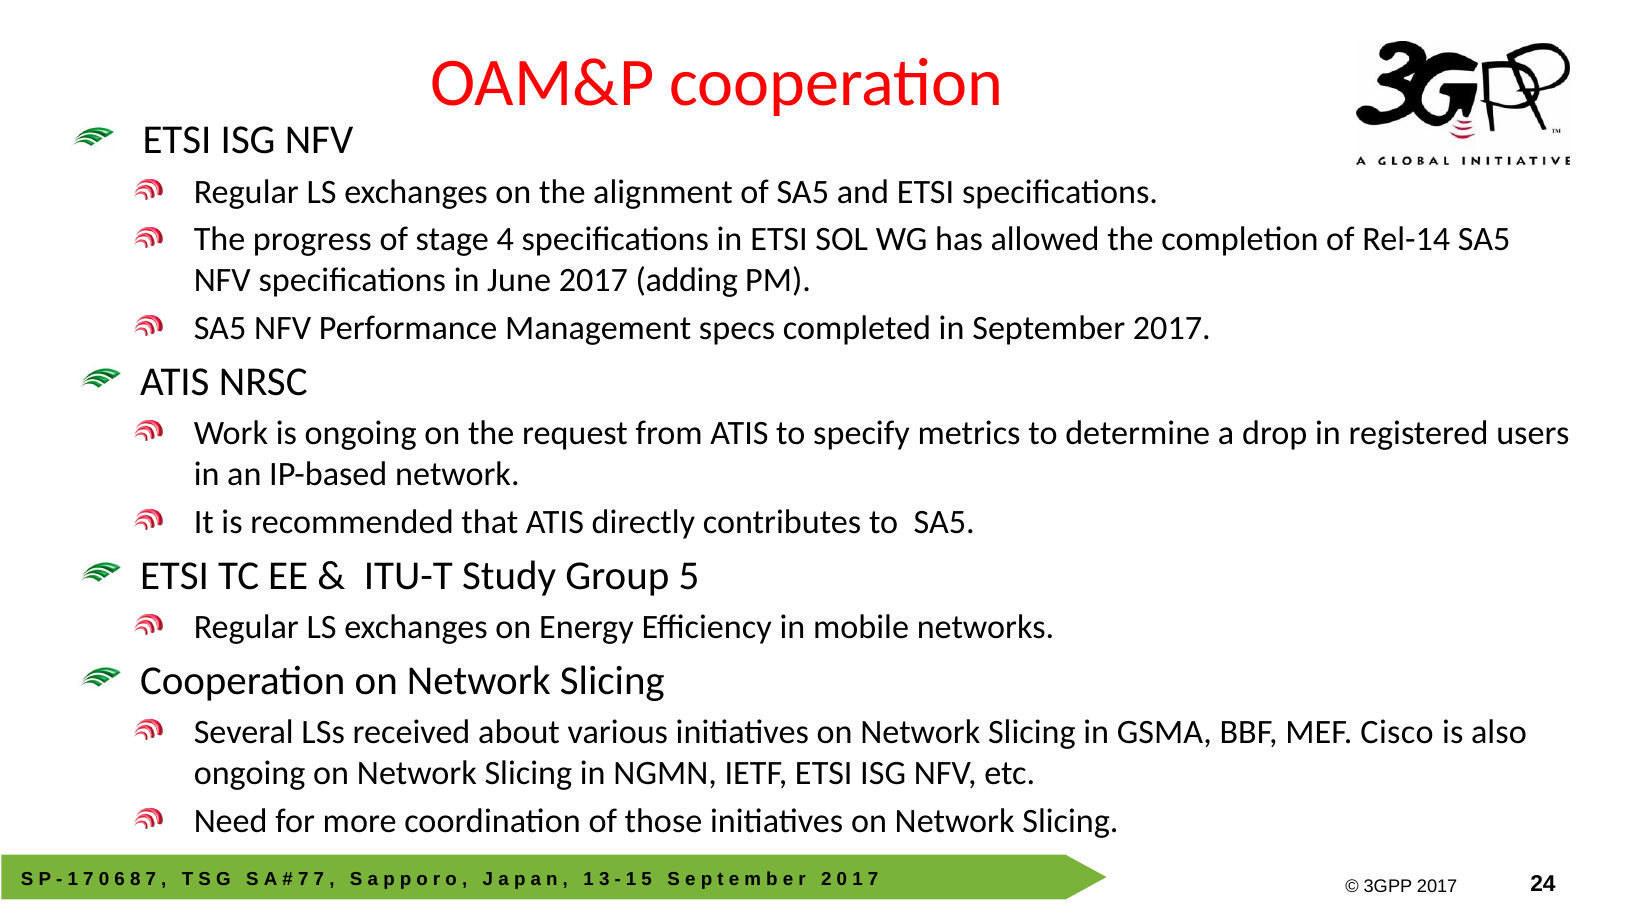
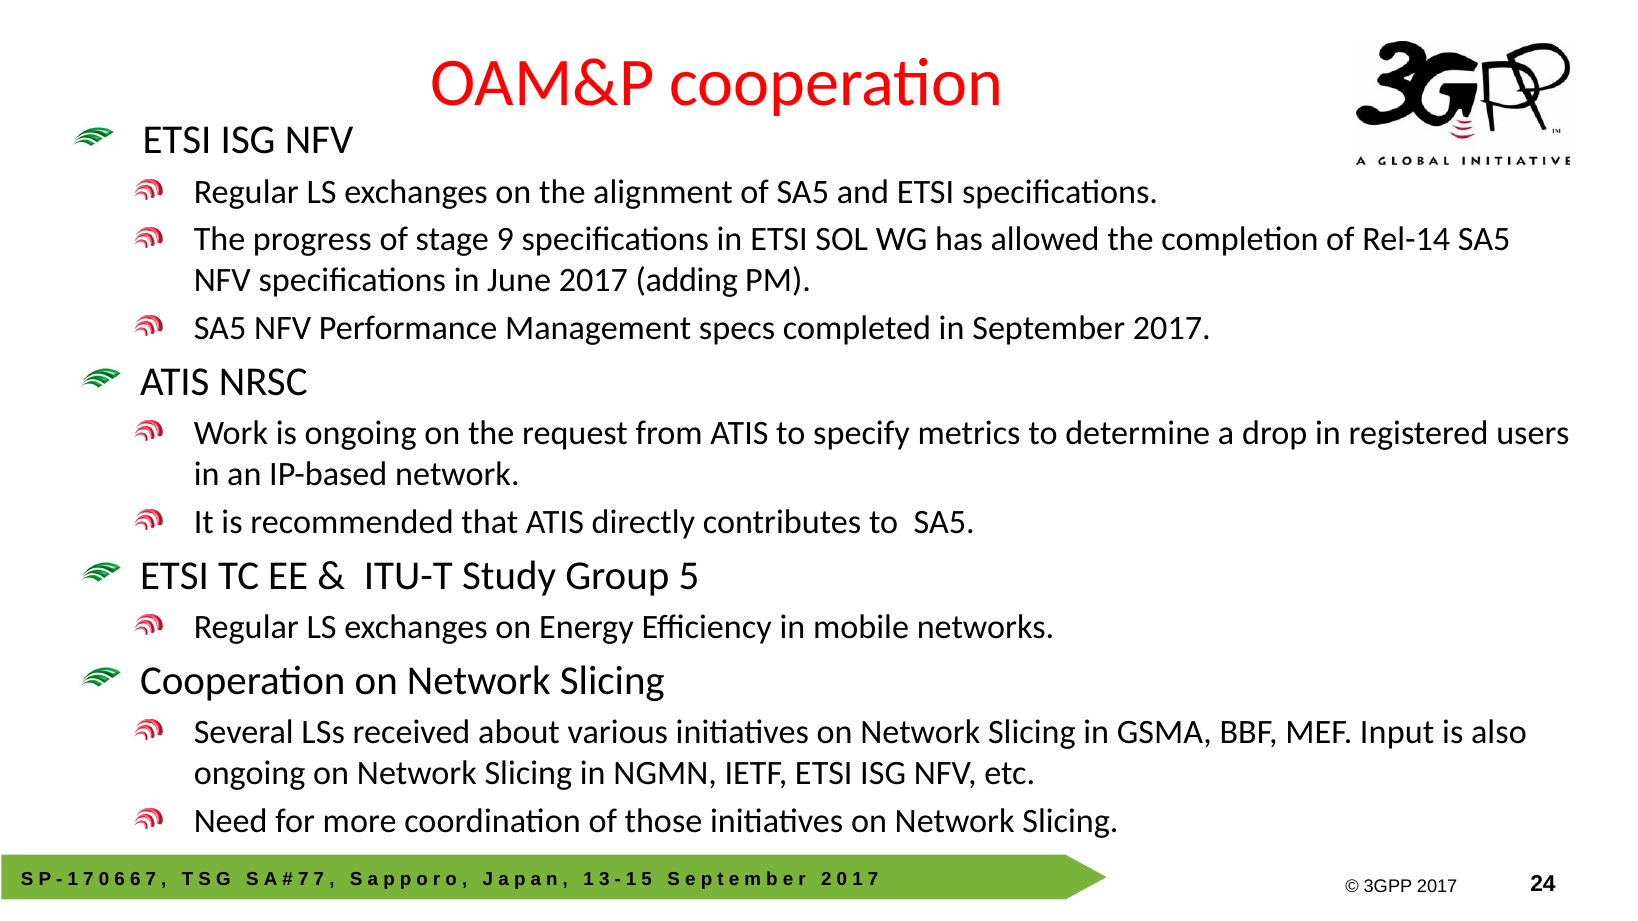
4: 4 -> 9 (505, 240)
Cisco: Cisco -> Input (1397, 732)
8: 8 -> 6 (135, 880)
